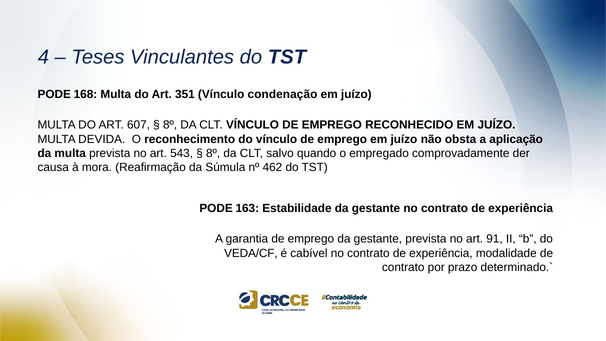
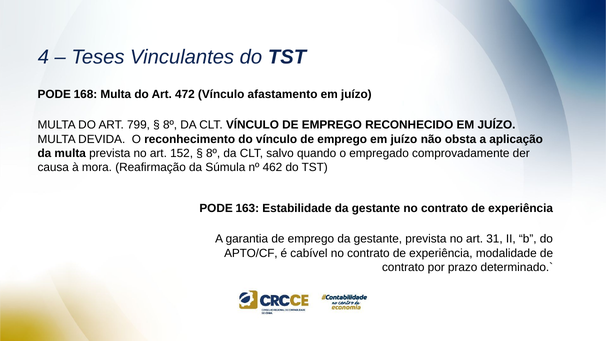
351: 351 -> 472 (185, 95)
condenação: condenação -> afastamento (283, 95)
607: 607 -> 799 (139, 125)
543: 543 -> 152 (182, 153)
91: 91 -> 31 (494, 239)
VEDA/CF: VEDA/CF -> APTO/CF (251, 253)
